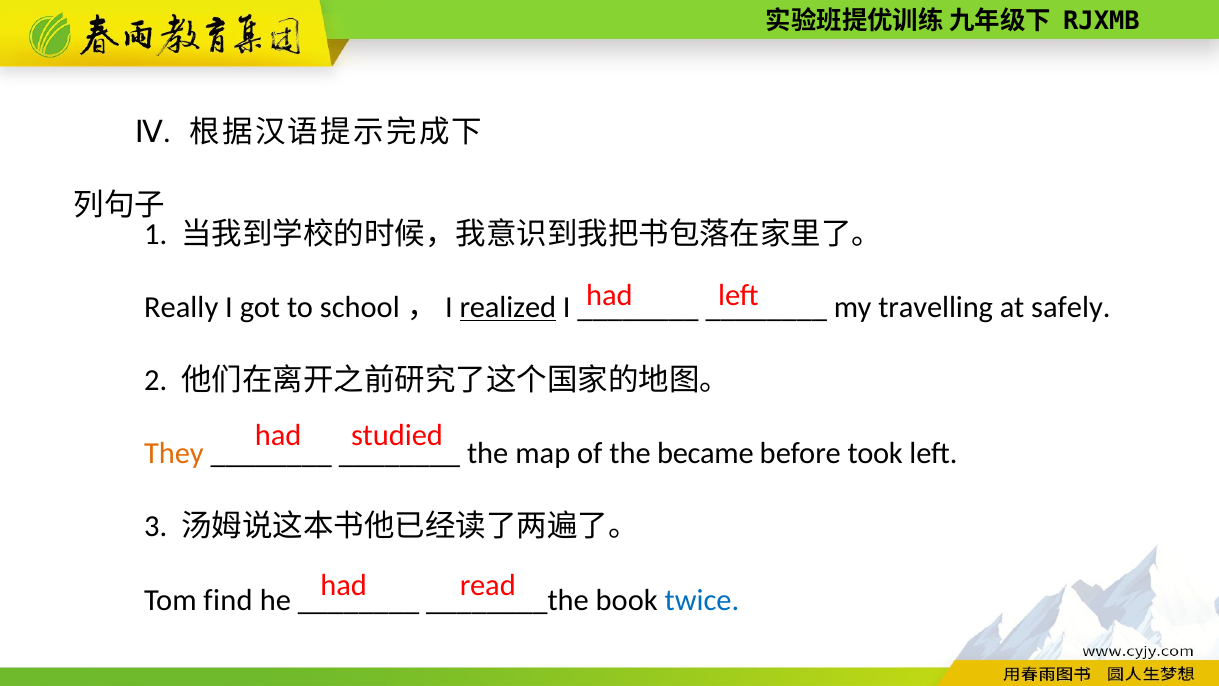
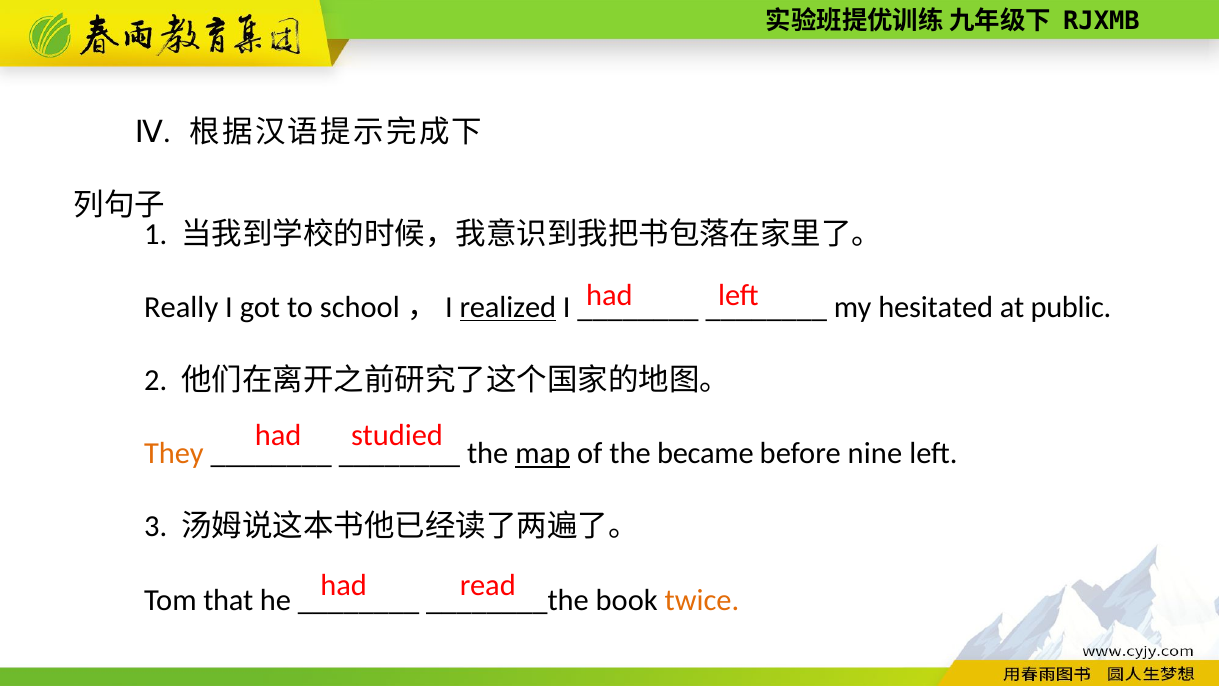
travelling: travelling -> hesitated (936, 307)
safely: safely -> public (1071, 307)
map underline: none -> present (543, 454)
took: took -> nine (875, 454)
find: find -> that (228, 600)
twice colour: blue -> orange (702, 600)
